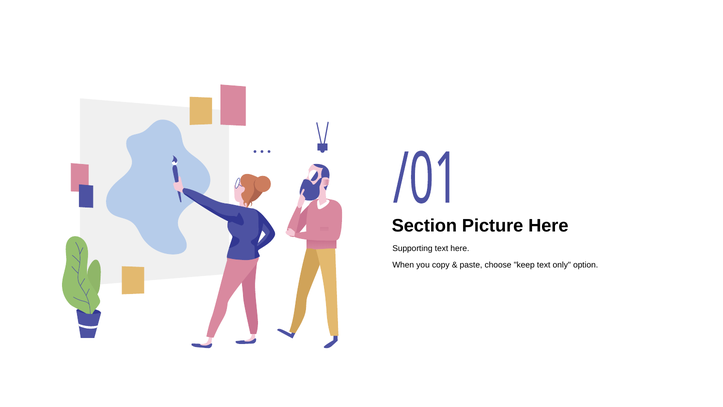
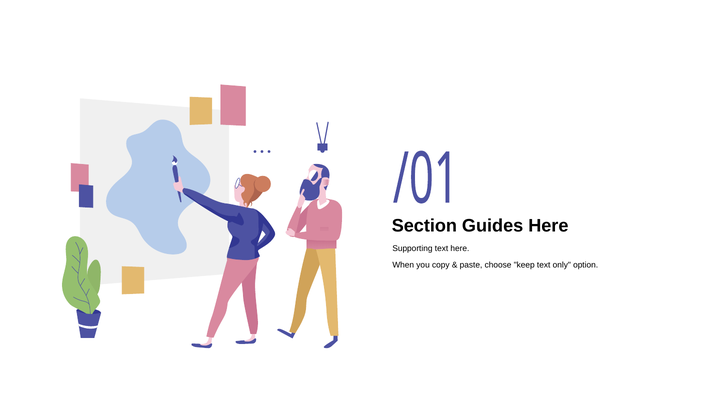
Picture: Picture -> Guides (493, 225)
